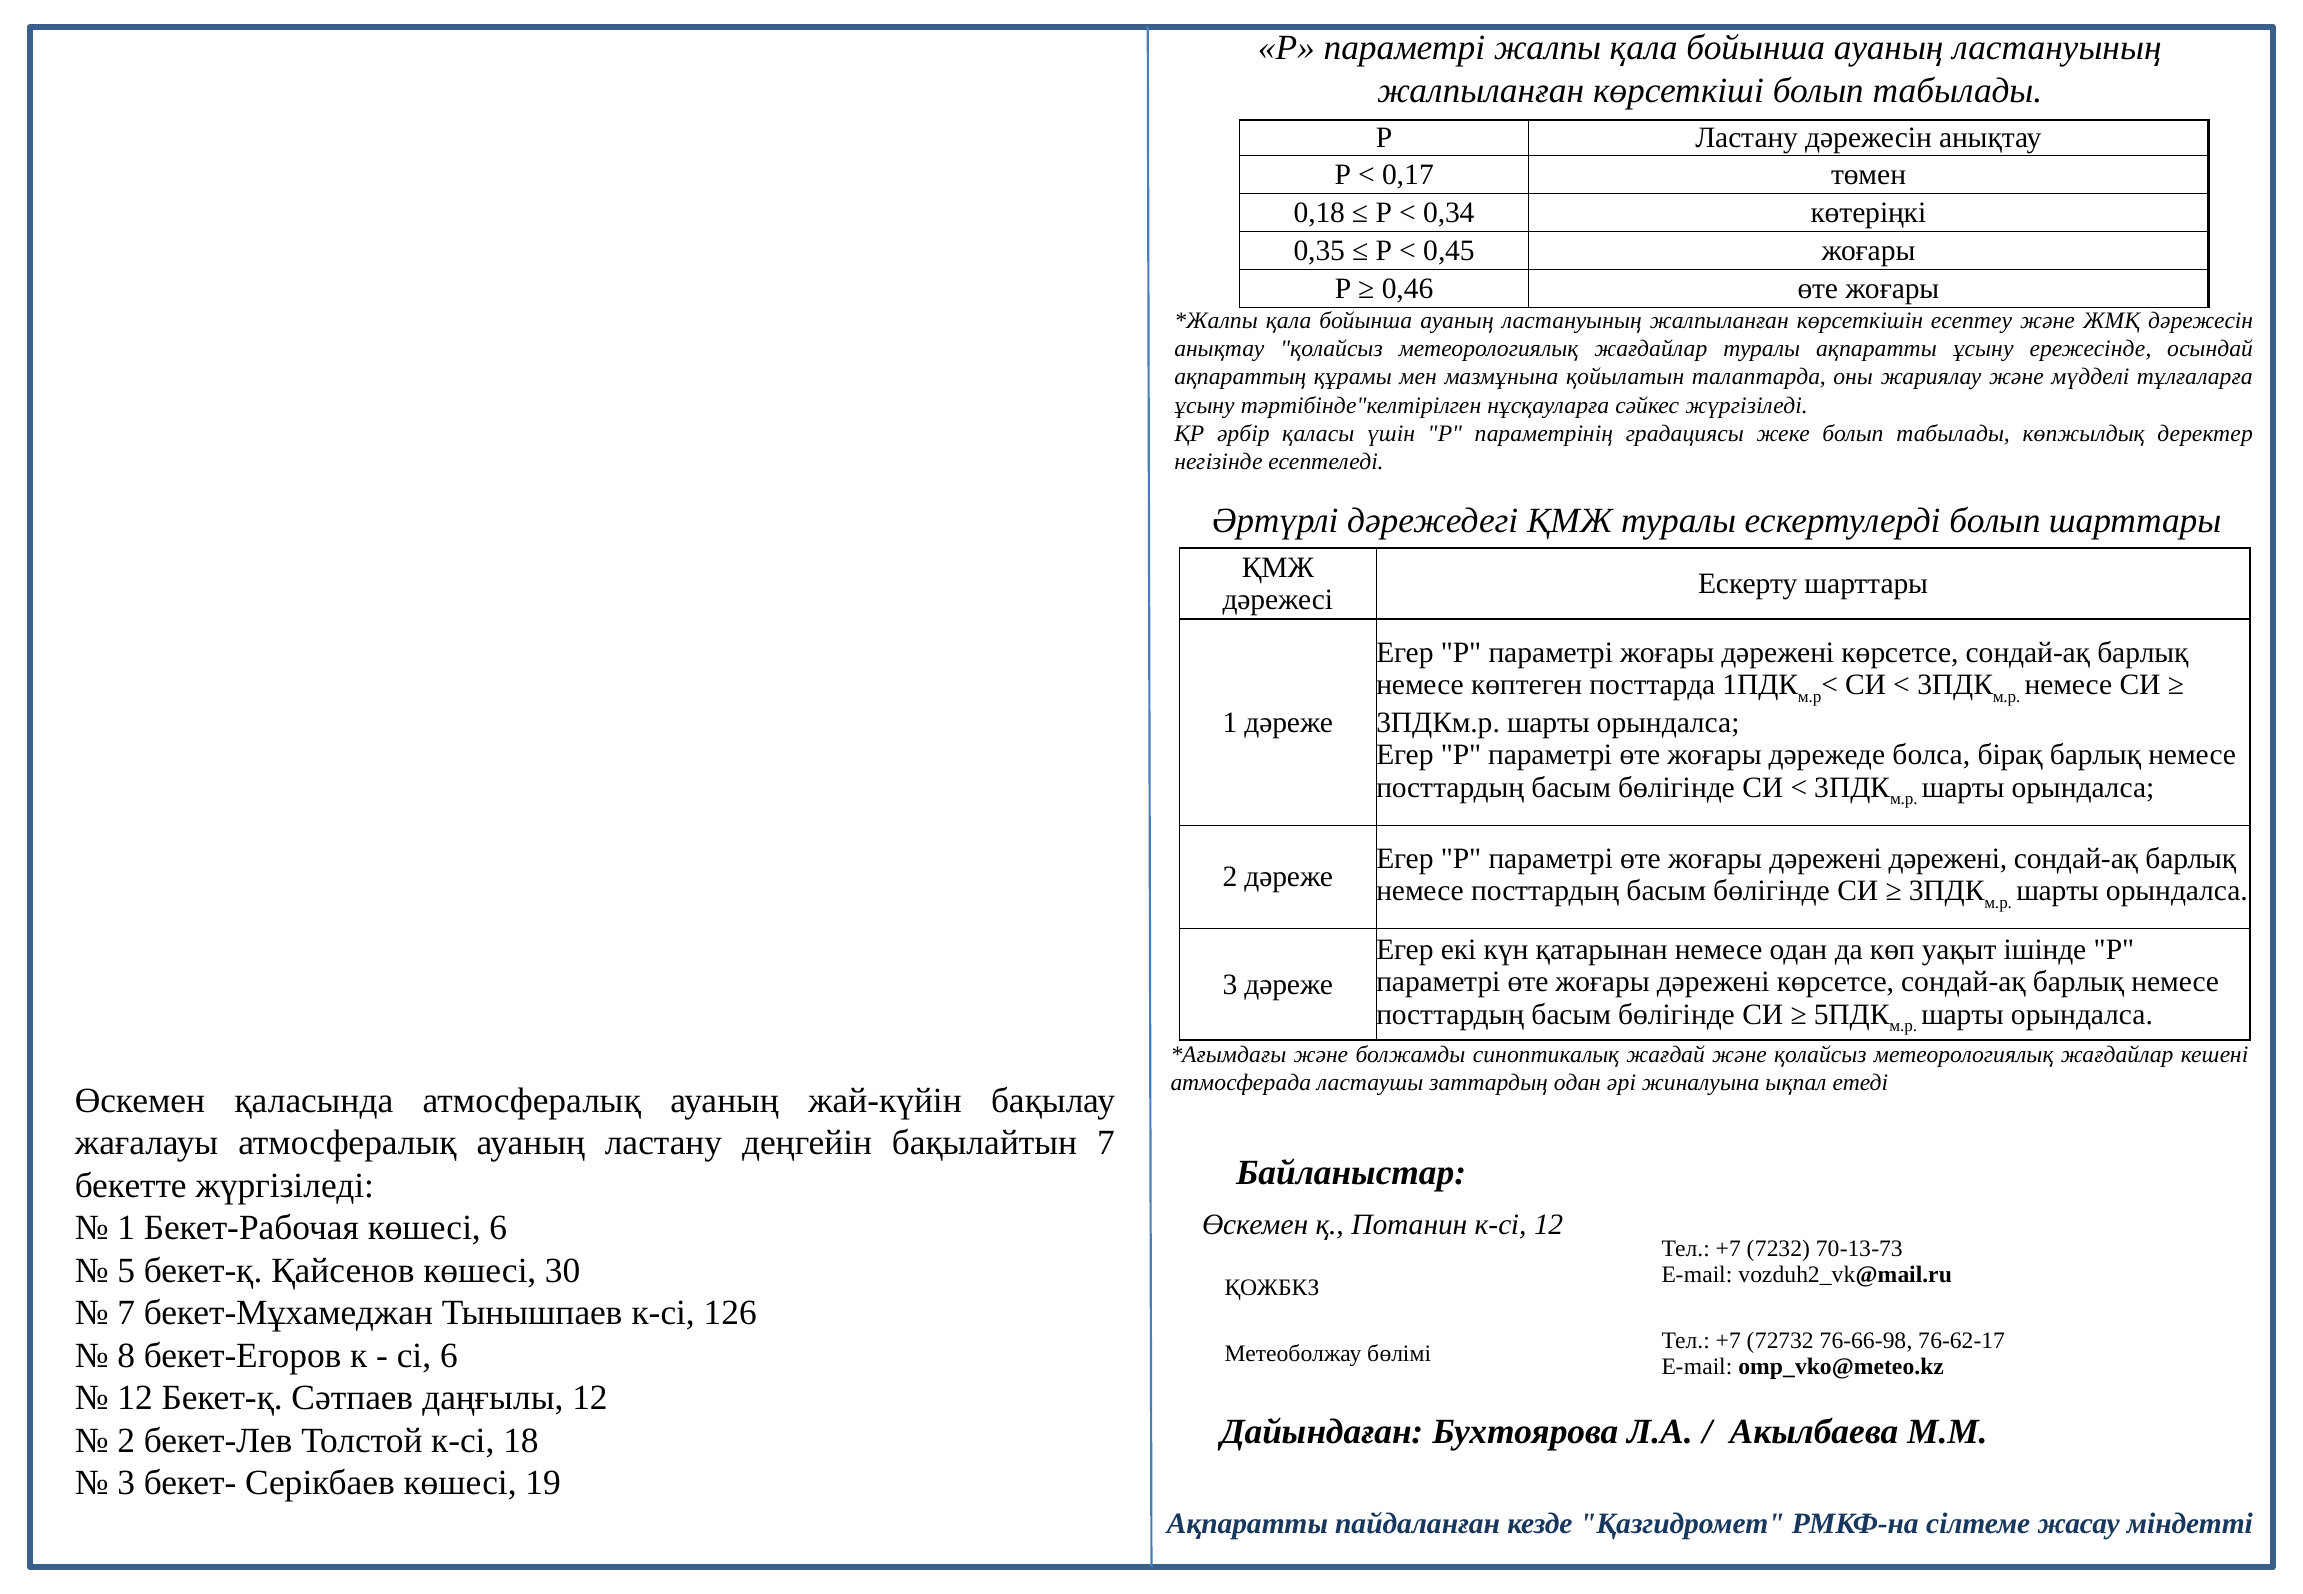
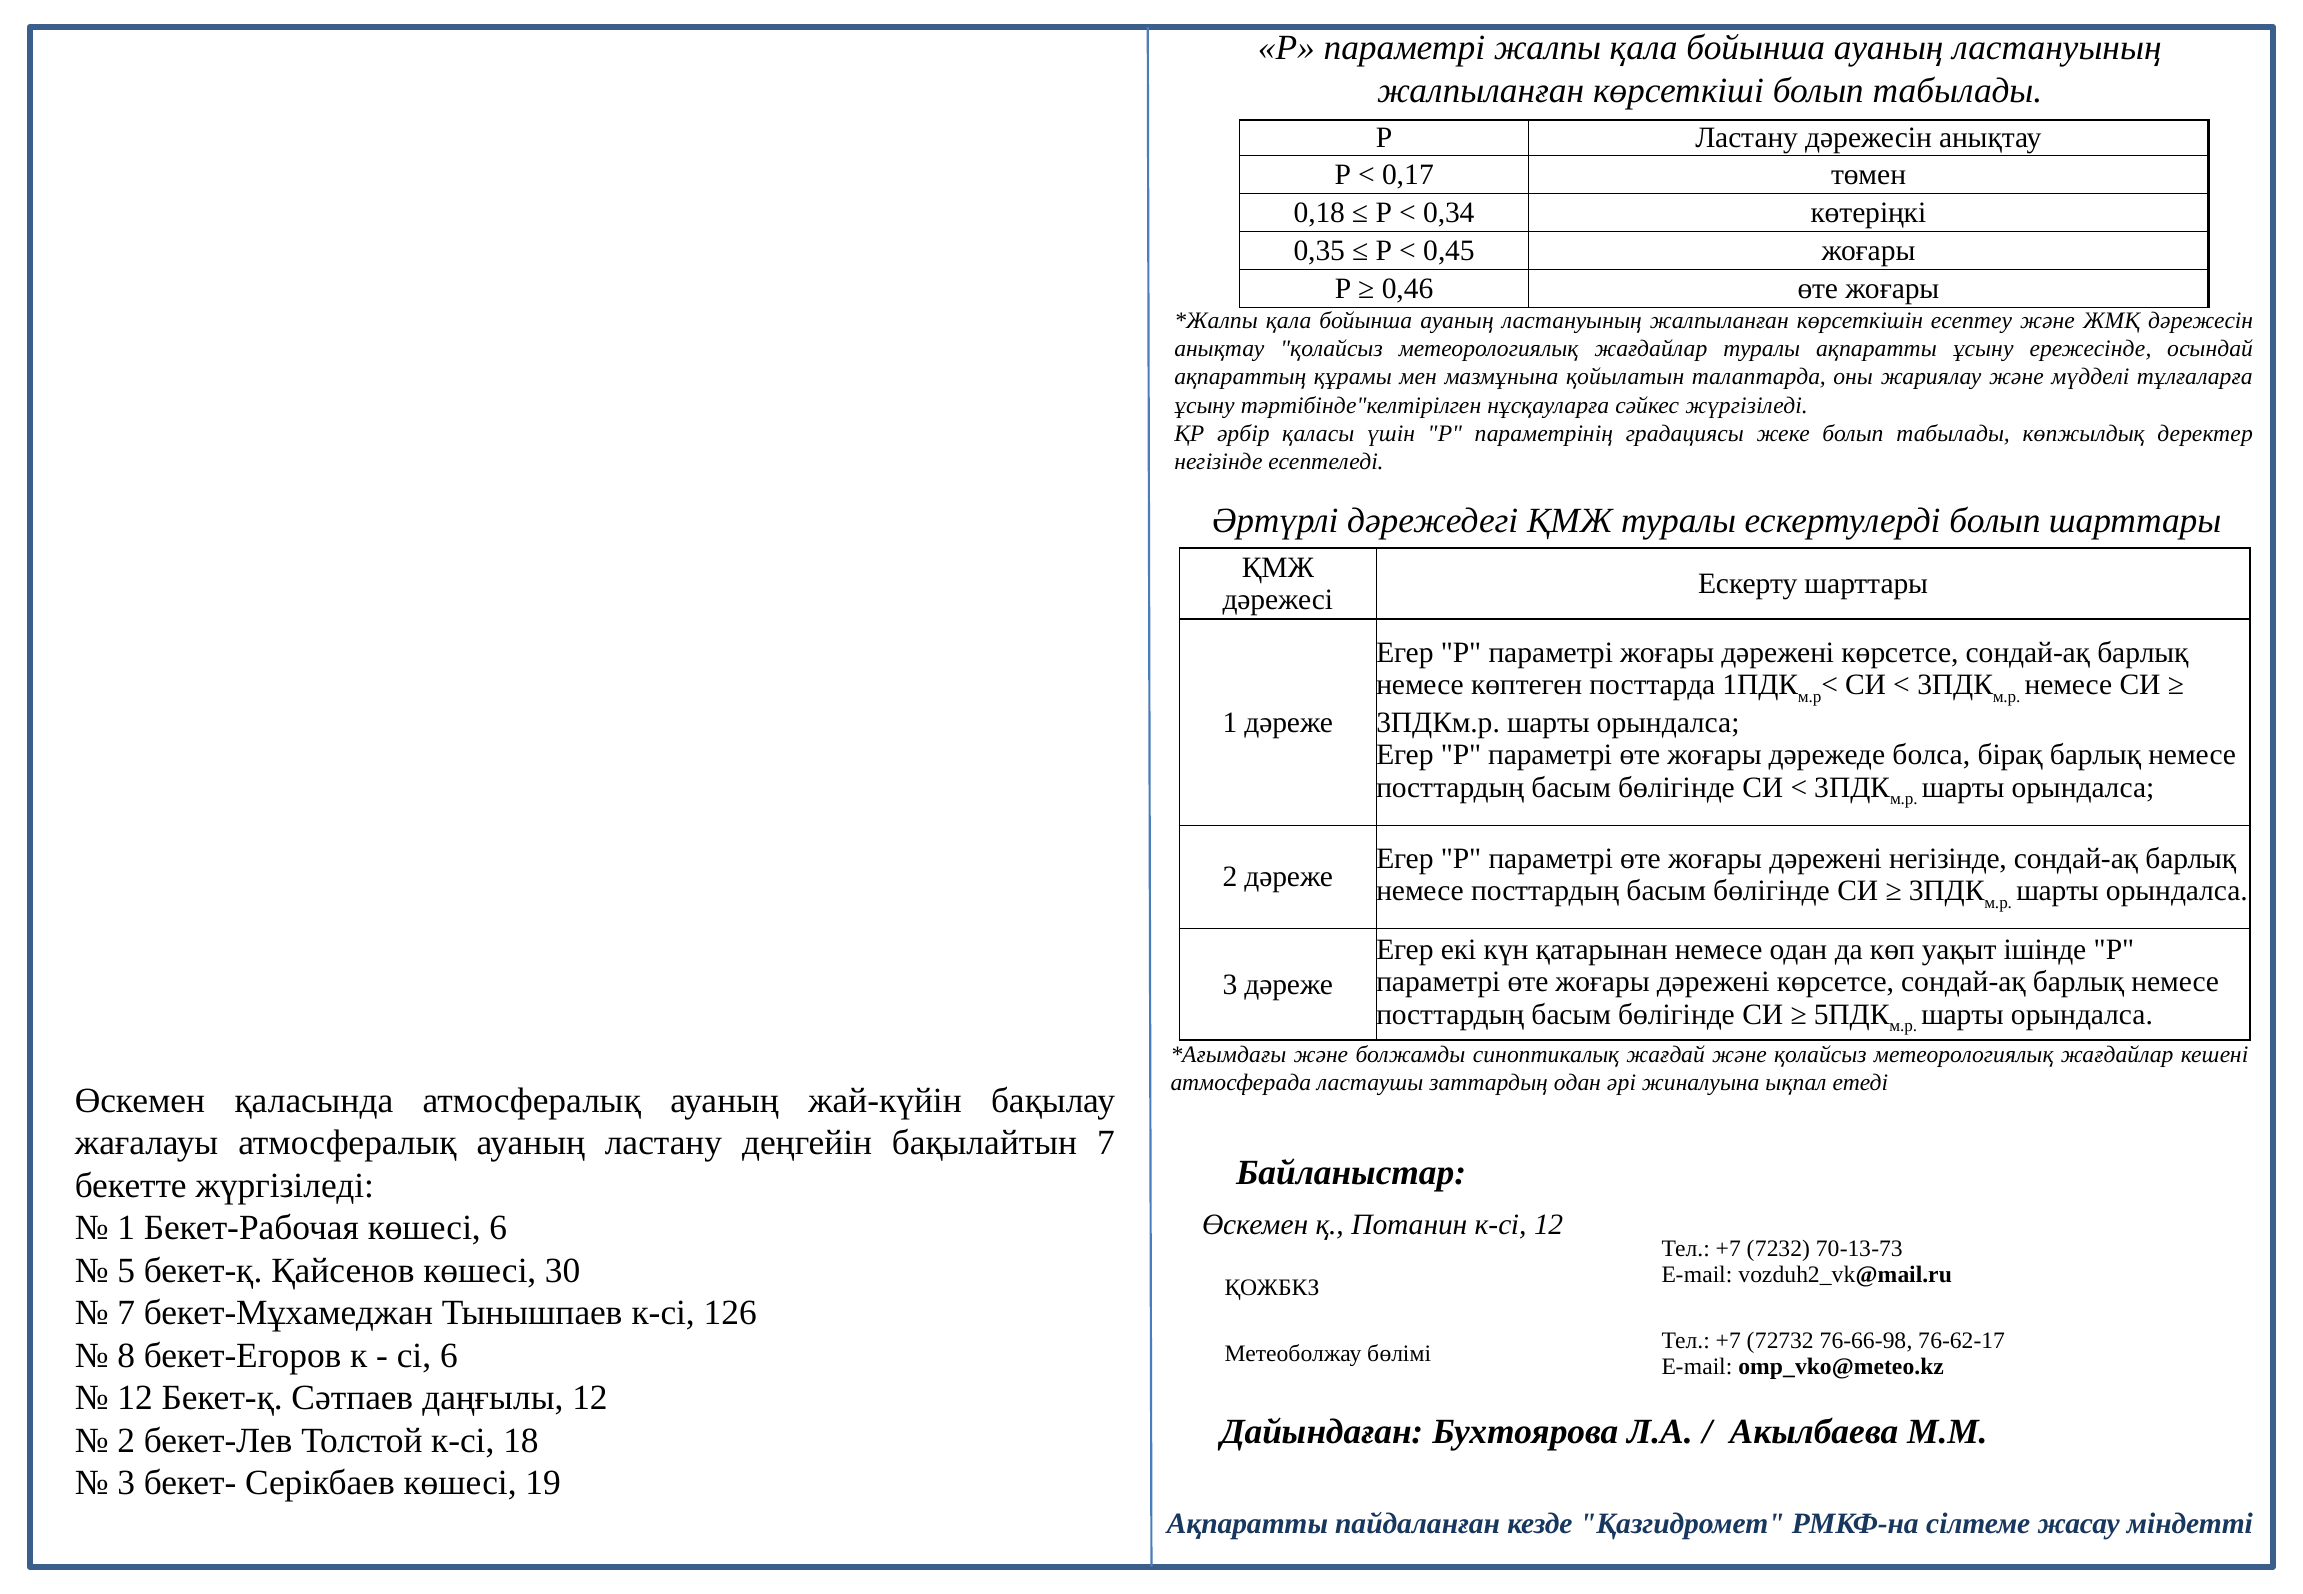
дәрежені дәрежені: дәрежені -> негізінде (1948, 859)
